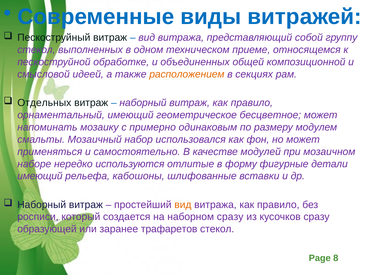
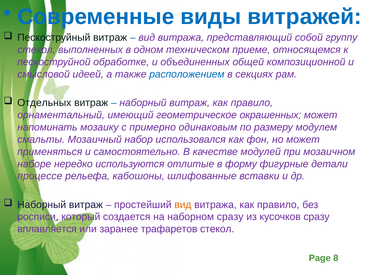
расположением colour: orange -> blue (187, 74)
бесцветное: бесцветное -> окрашенных (270, 115)
имеющий: имеющий -> процессе (40, 176)
образующей: образующей -> вплавляется (47, 229)
